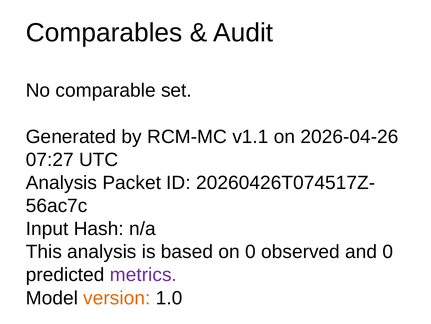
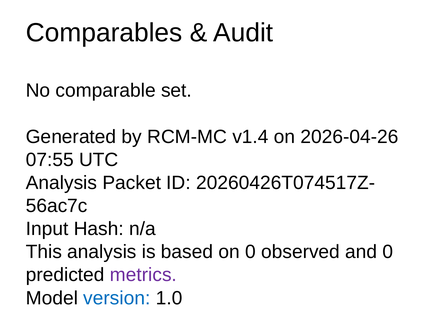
v1.1: v1.1 -> v1.4 (250, 136)
07:27: 07:27 -> 07:55 (50, 159)
version colour: orange -> blue (117, 297)
